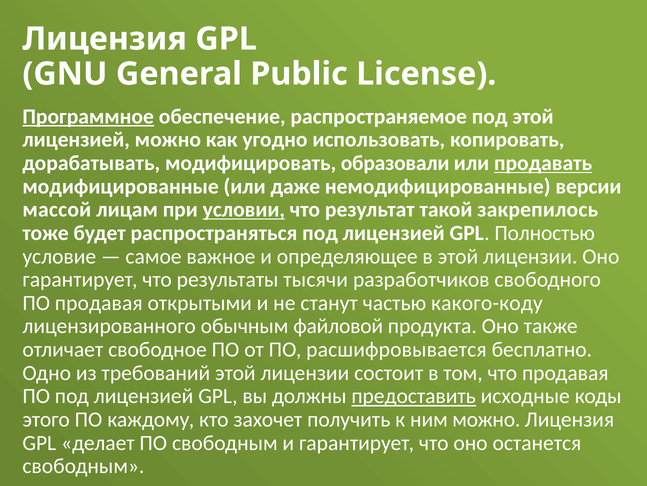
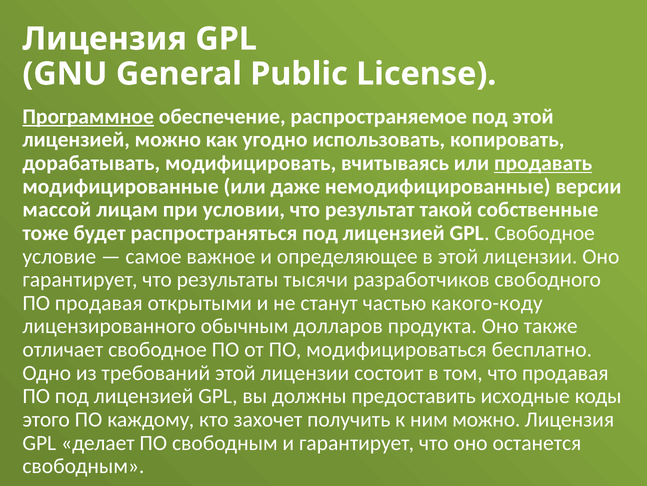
образовали: образовали -> вчитываясь (395, 163)
условии underline: present -> none (244, 209)
закрепилось: закрепилось -> собственные (538, 209)
GPL Полностью: Полностью -> Свободное (545, 233)
файловой: файловой -> долларов (338, 326)
расшифровывается: расшифровывается -> модифицироваться (396, 349)
предоставить underline: present -> none (414, 396)
